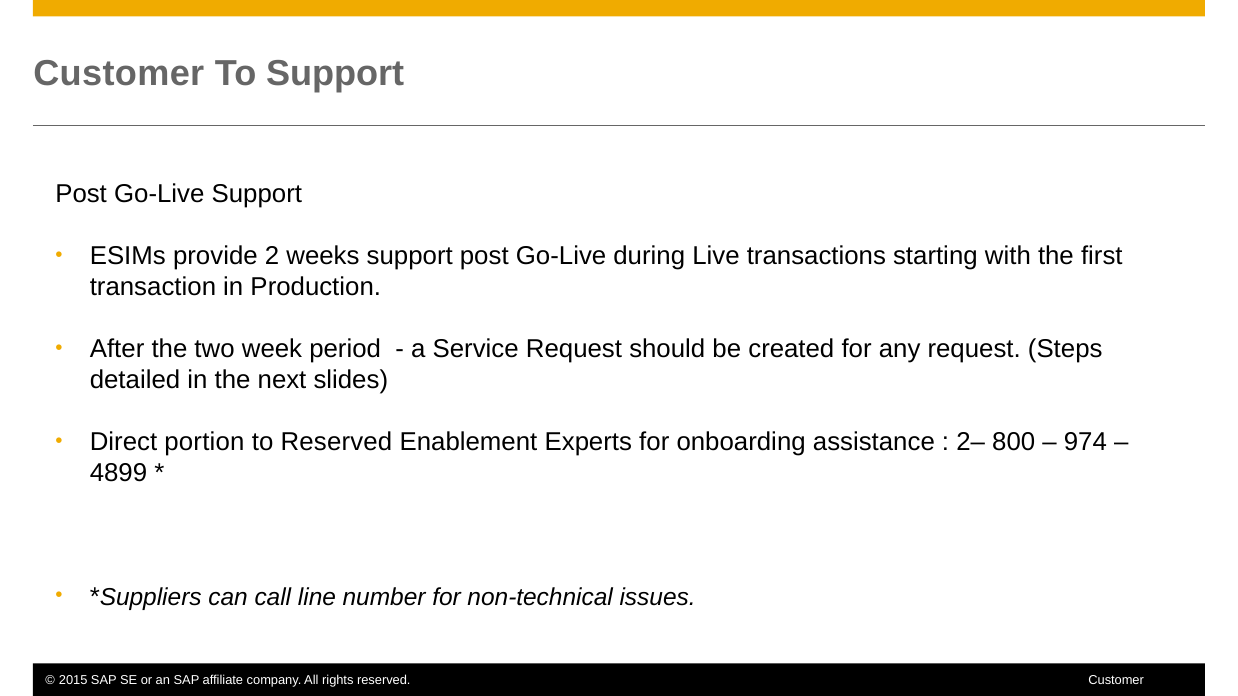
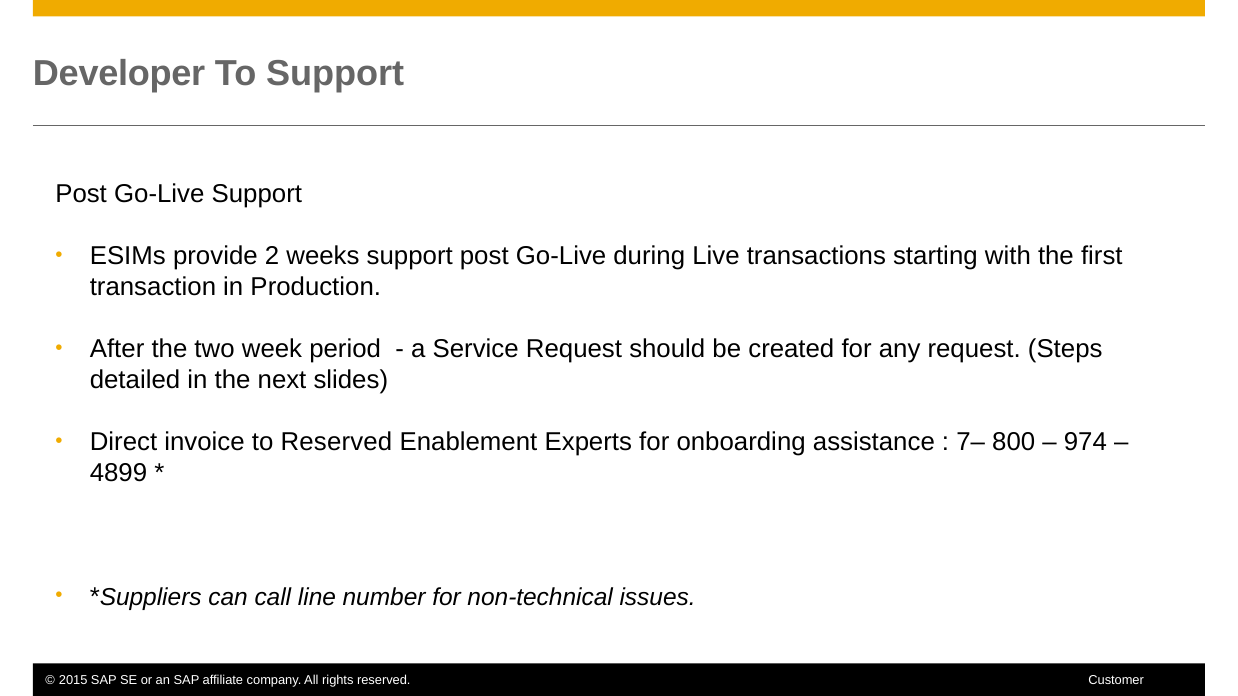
Customer: Customer -> Developer (119, 74)
portion: portion -> invoice (205, 442)
2–: 2– -> 7– (971, 442)
